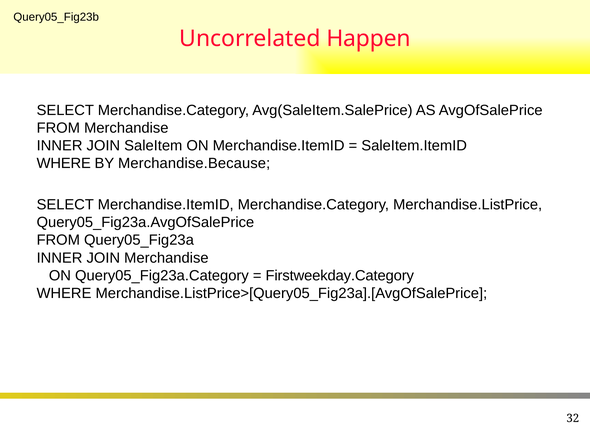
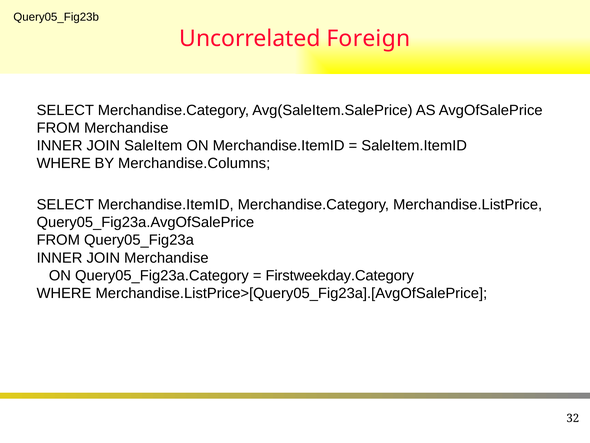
Happen: Happen -> Foreign (368, 38)
Merchandise.Because: Merchandise.Because -> Merchandise.Columns (194, 163)
